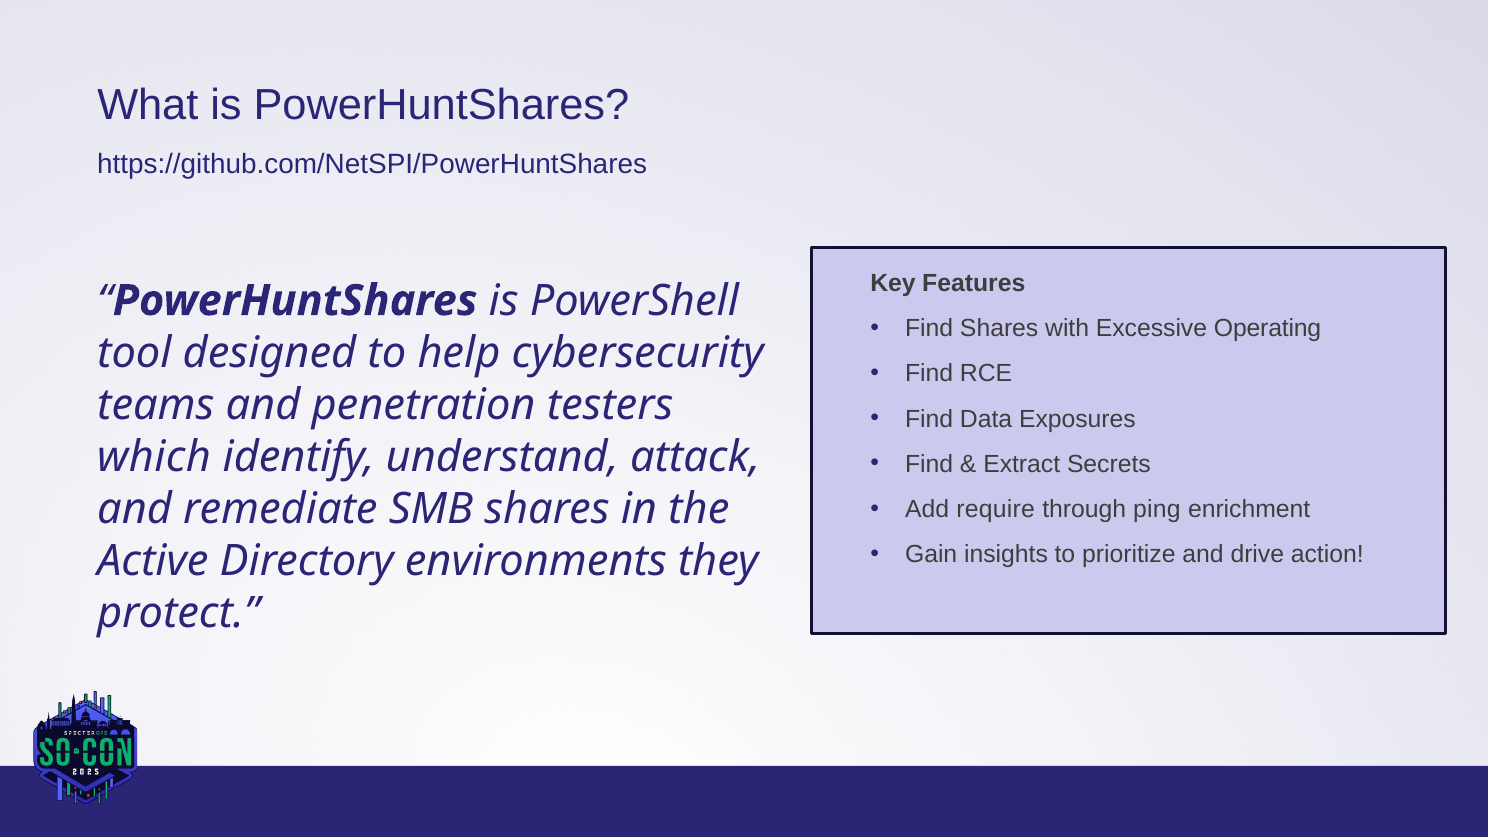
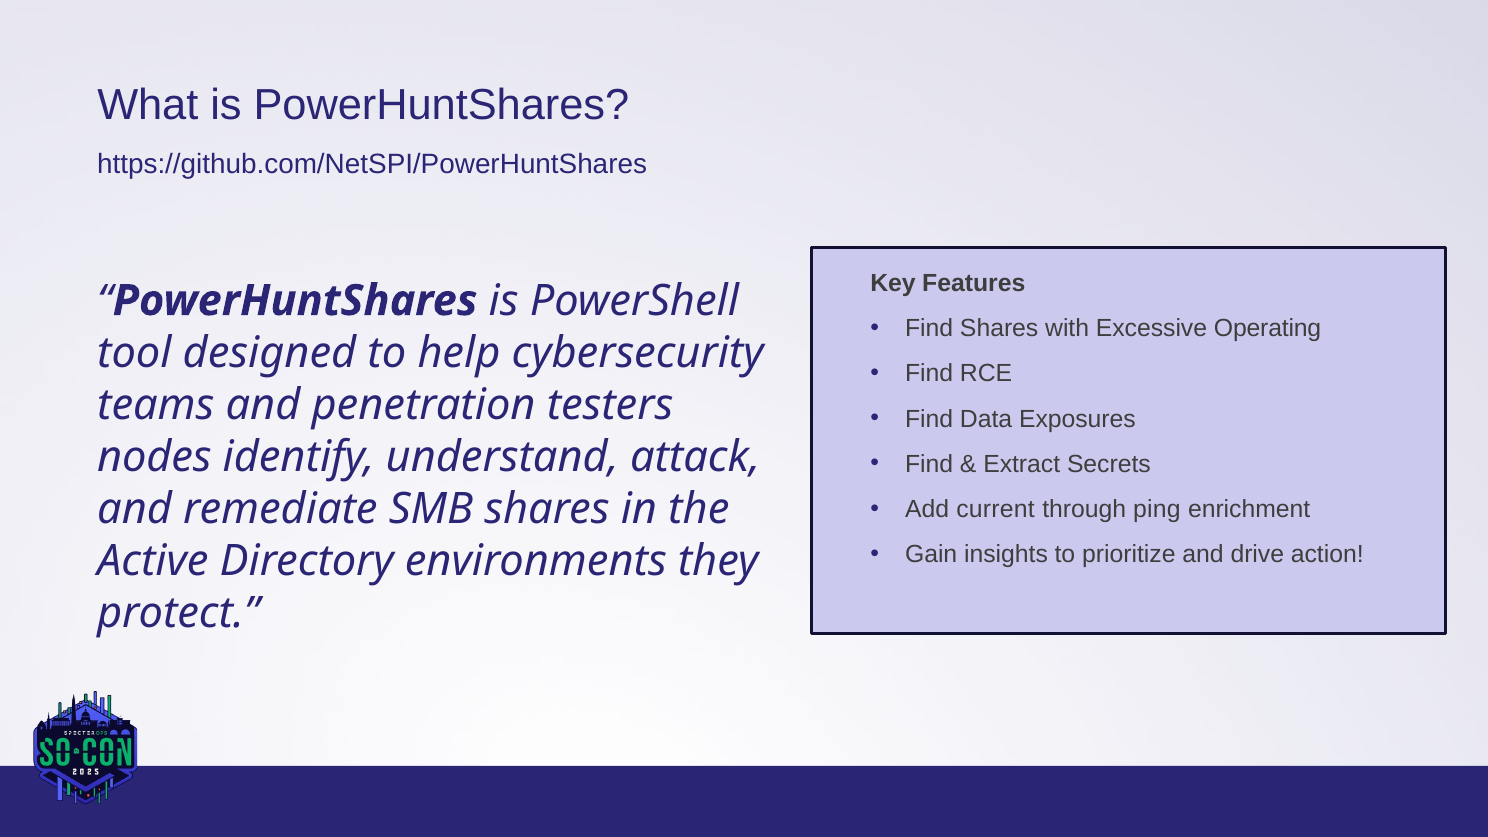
which: which -> nodes (154, 457)
require: require -> current (996, 509)
